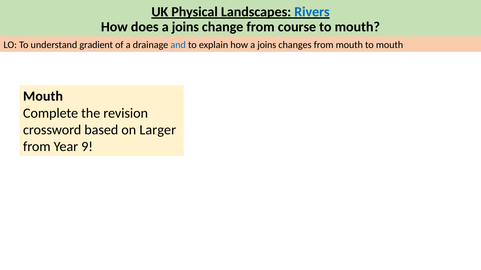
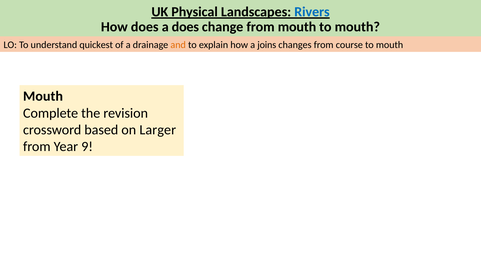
does a joins: joins -> does (185, 27)
from course: course -> mouth (297, 27)
gradient: gradient -> quickest (96, 45)
and colour: blue -> orange (178, 45)
from mouth: mouth -> course (349, 45)
